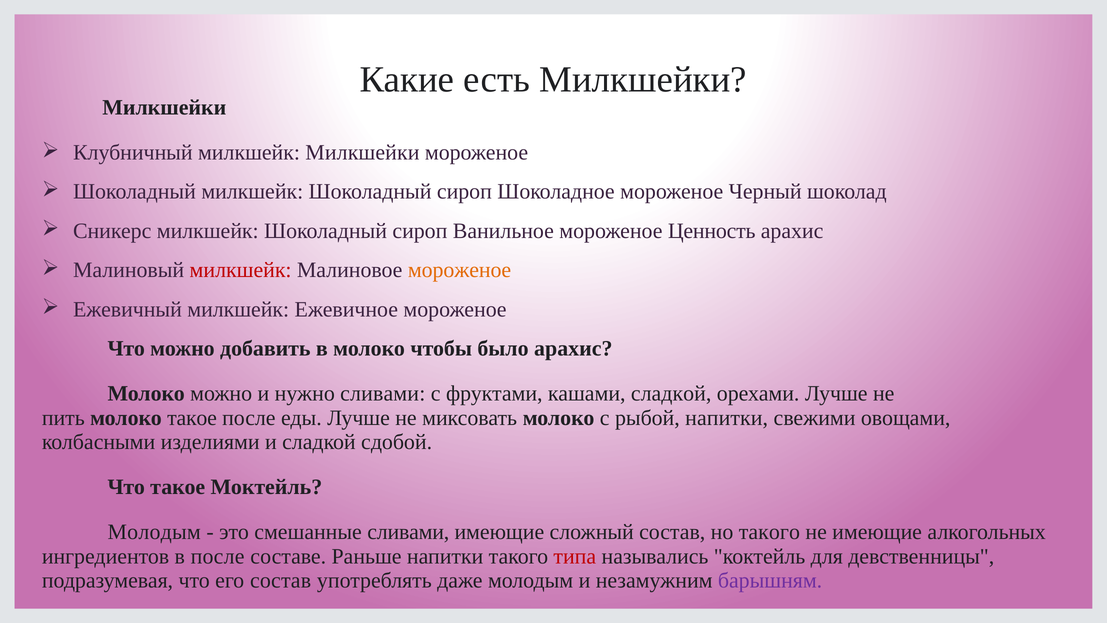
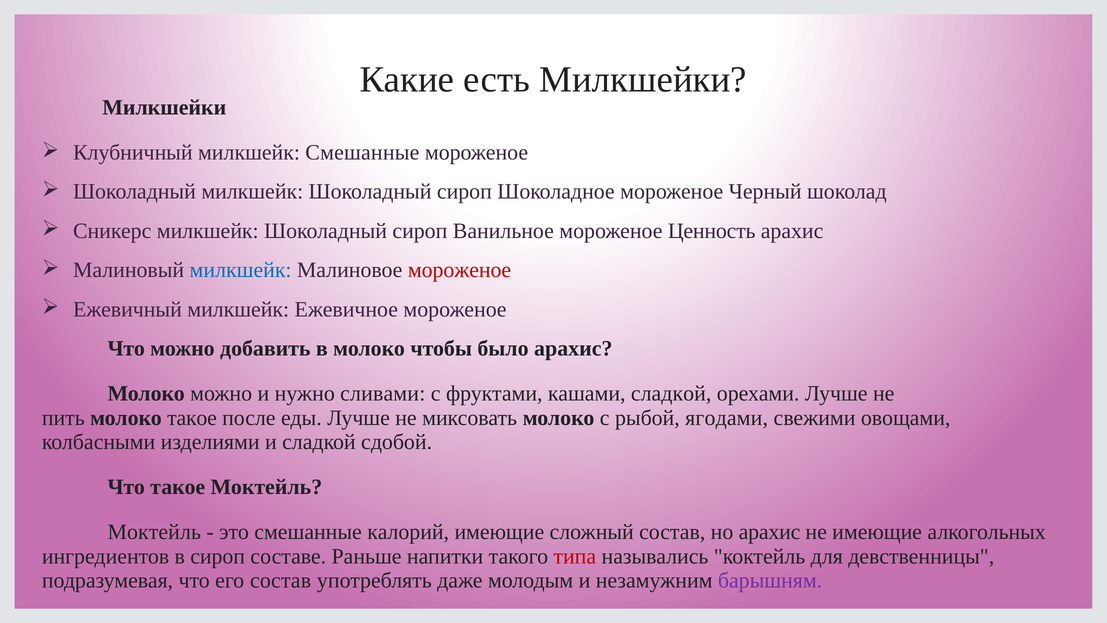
милкшейк Милкшейки: Милкшейки -> Смешанные (362, 152)
милкшейк colour: red -> blue (241, 270)
мороженое colour: orange -> red (460, 270)
рыбой напитки: напитки -> ягодами (727, 418)
Молодым: Молодым -> Моктейль (154, 532)
смешанные сливами: сливами -> калорий (408, 532)
но такого: такого -> арахис (770, 532)
в после: после -> сироп (218, 556)
